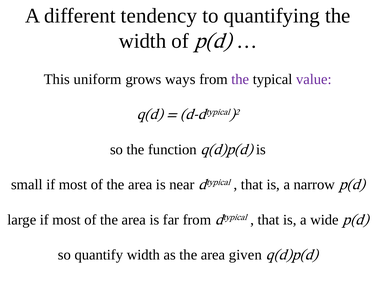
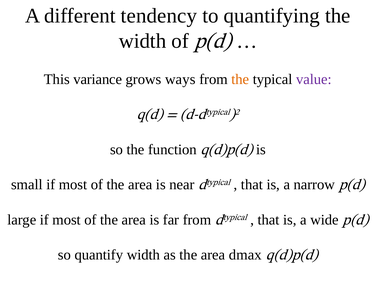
uniform: uniform -> variance (98, 79)
the colour: purple -> orange (240, 79)
given: given -> dmax (245, 255)
